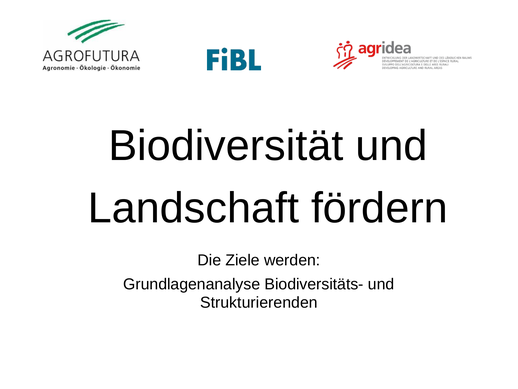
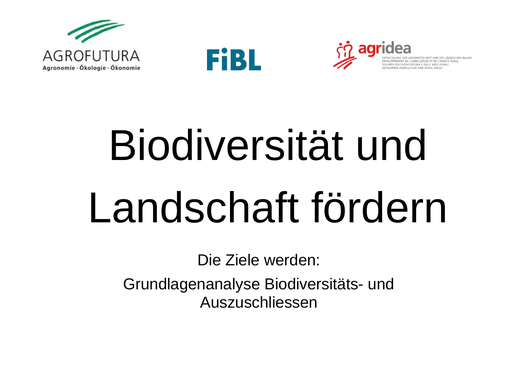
Strukturierenden: Strukturierenden -> Auszuschliessen (259, 302)
